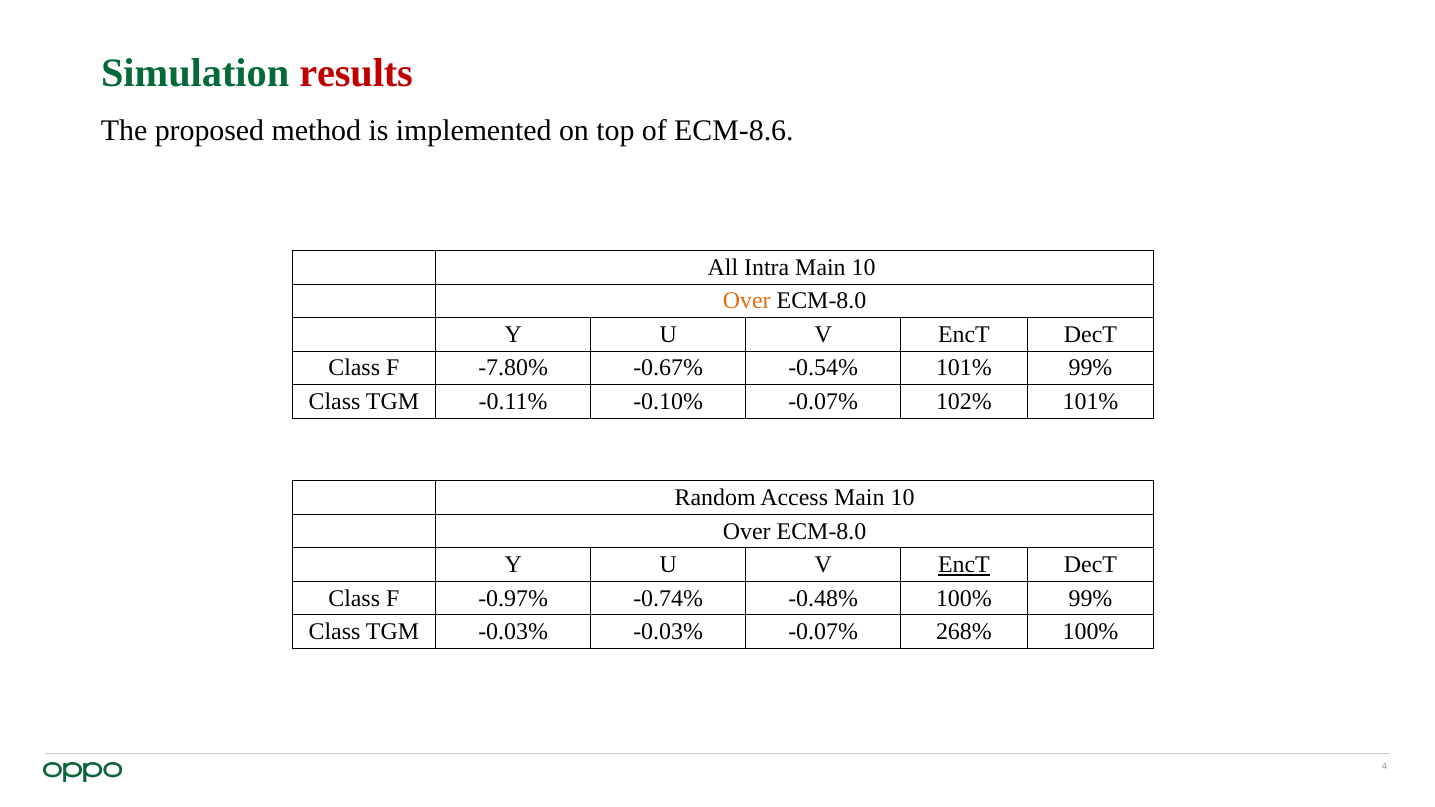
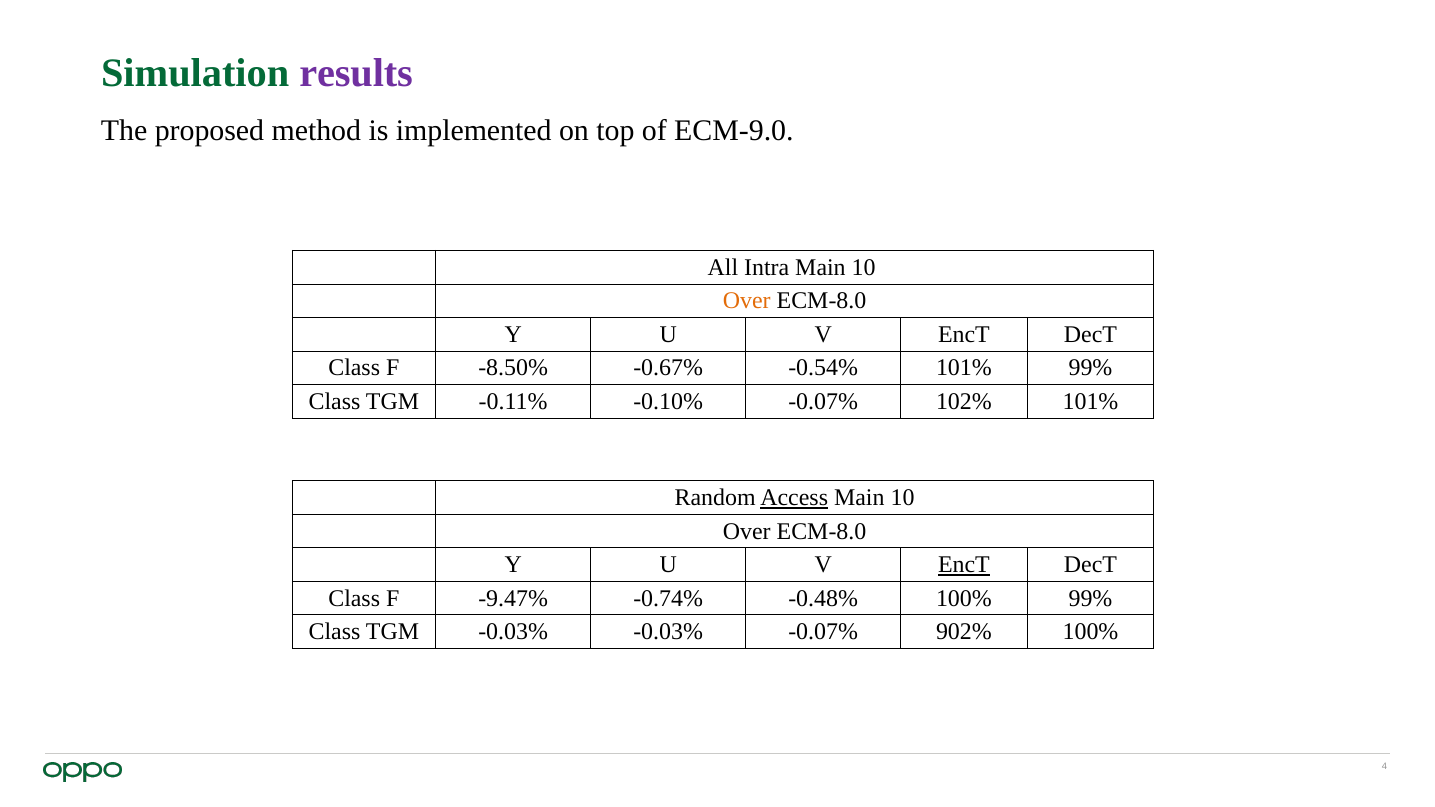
results colour: red -> purple (356, 73)
ECM-8.6: ECM-8.6 -> ECM-9.0 (734, 131)
-7.80%: -7.80% -> -8.50% (513, 368)
Access underline: none -> present (794, 498)
-0.97%: -0.97% -> -9.47% (513, 598)
268%: 268% -> 902% (964, 632)
